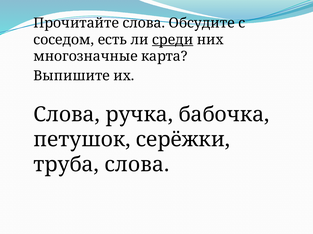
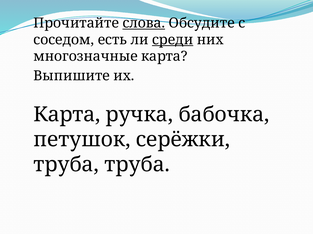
слова underline: none -> present (144, 23)
Слова: Слова -> Карта (67, 115)
труба слова: слова -> труба (137, 165)
